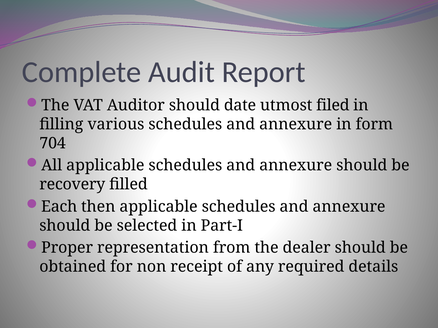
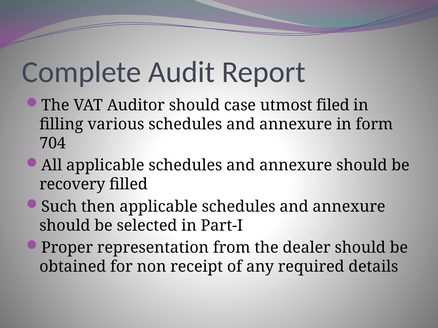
date: date -> case (240, 105)
Each: Each -> Such (59, 207)
